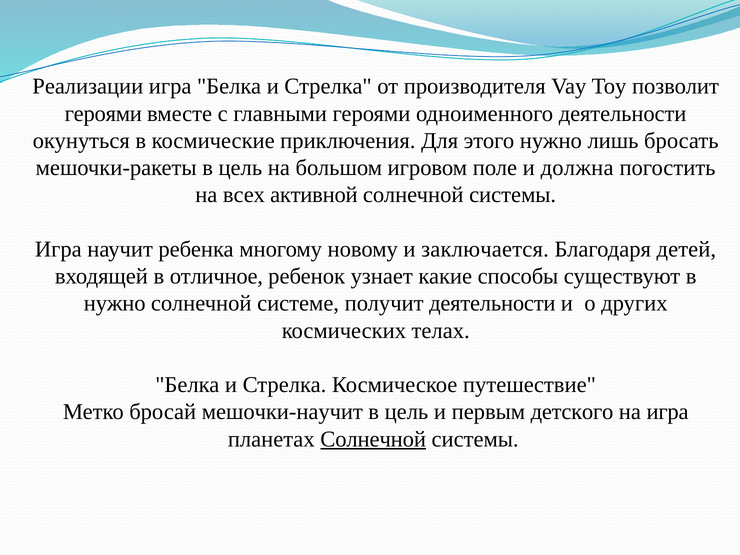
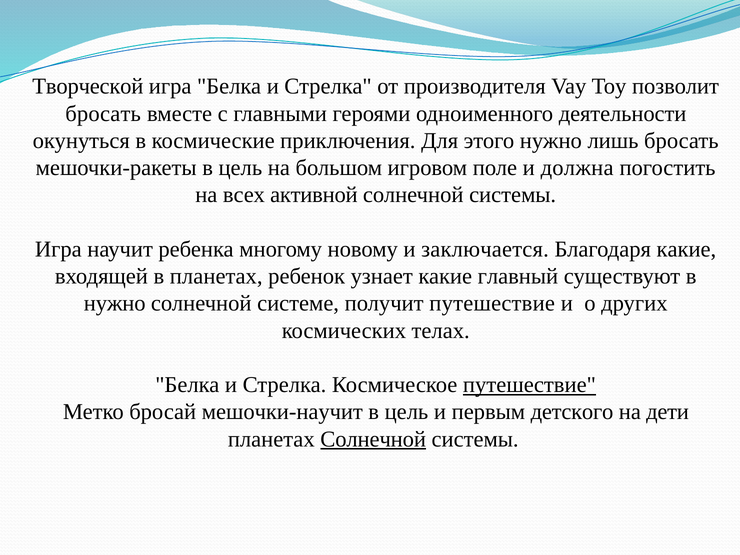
Реализации: Реализации -> Творческой (88, 86)
героями: героями -> бросать (103, 114)
Благодаря детей: детей -> какие (686, 249)
в отличное: отличное -> планетах (216, 276)
способы: способы -> главный (518, 276)
получит деятельности: деятельности -> путешествие (492, 303)
путешествие underline: none -> present (529, 385)
на игра: игра -> дети (668, 412)
